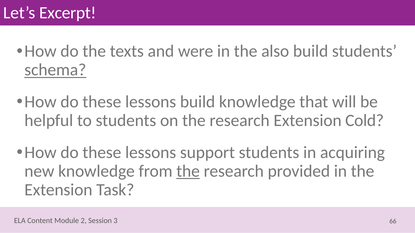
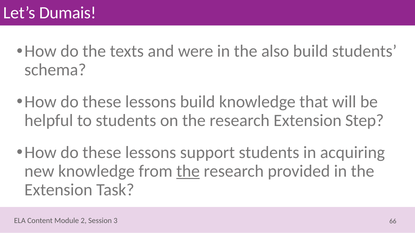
Excerpt: Excerpt -> Dumais (68, 13)
schema underline: present -> none (55, 70)
Cold: Cold -> Step (365, 121)
